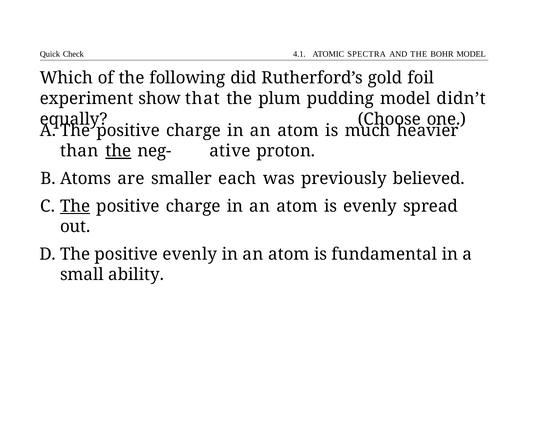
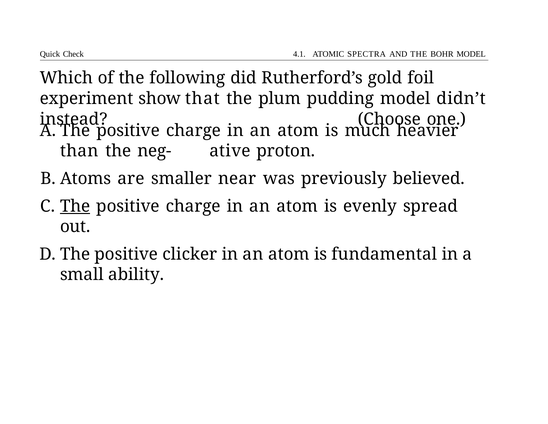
equally: equally -> instead (74, 119)
the underline: present -> none (118, 151)
each: each -> near (237, 178)
positive evenly: evenly -> clicker (190, 254)
